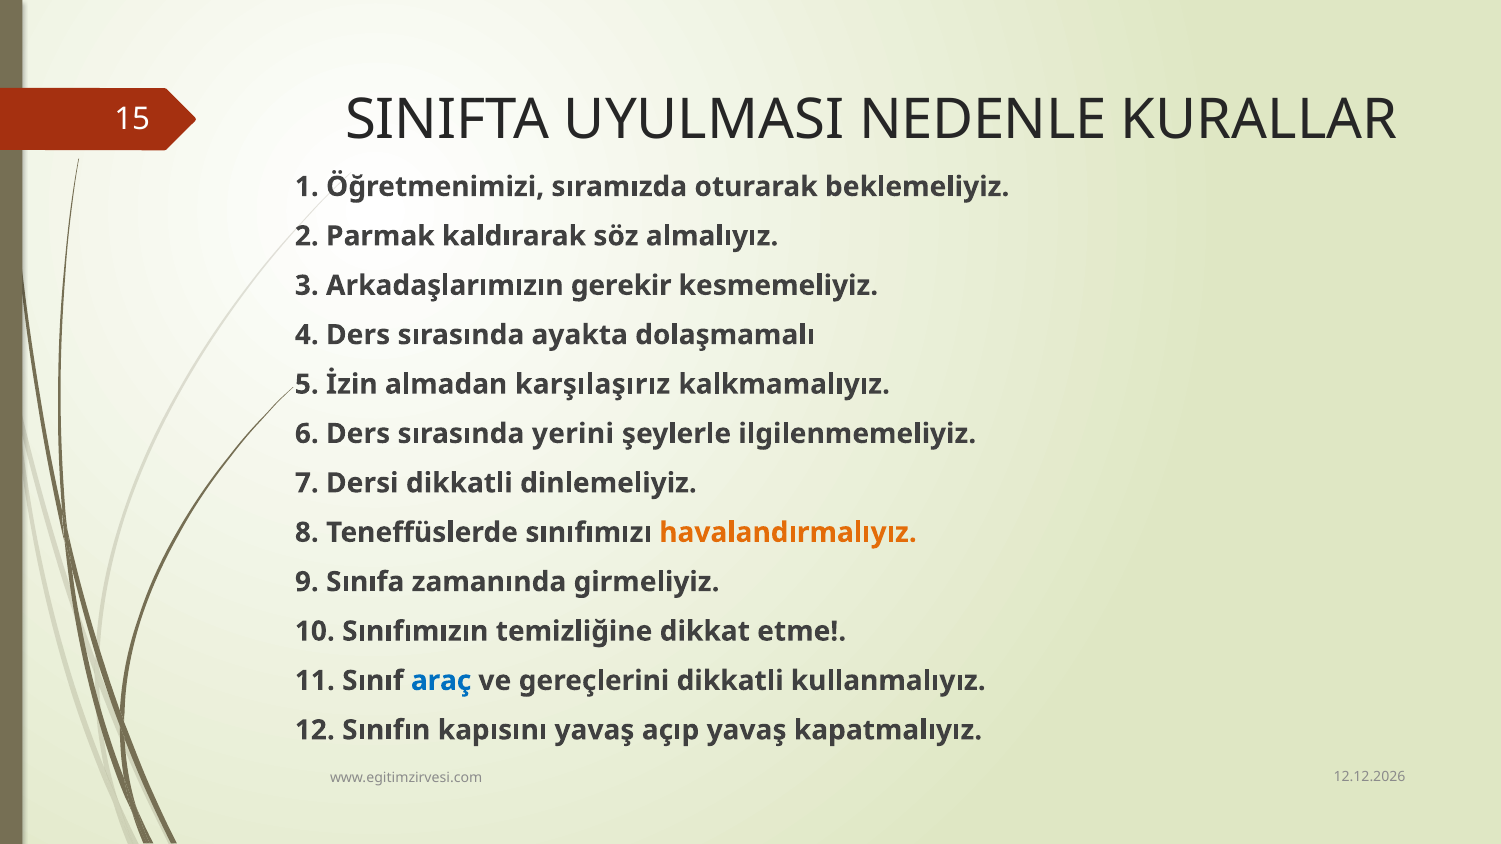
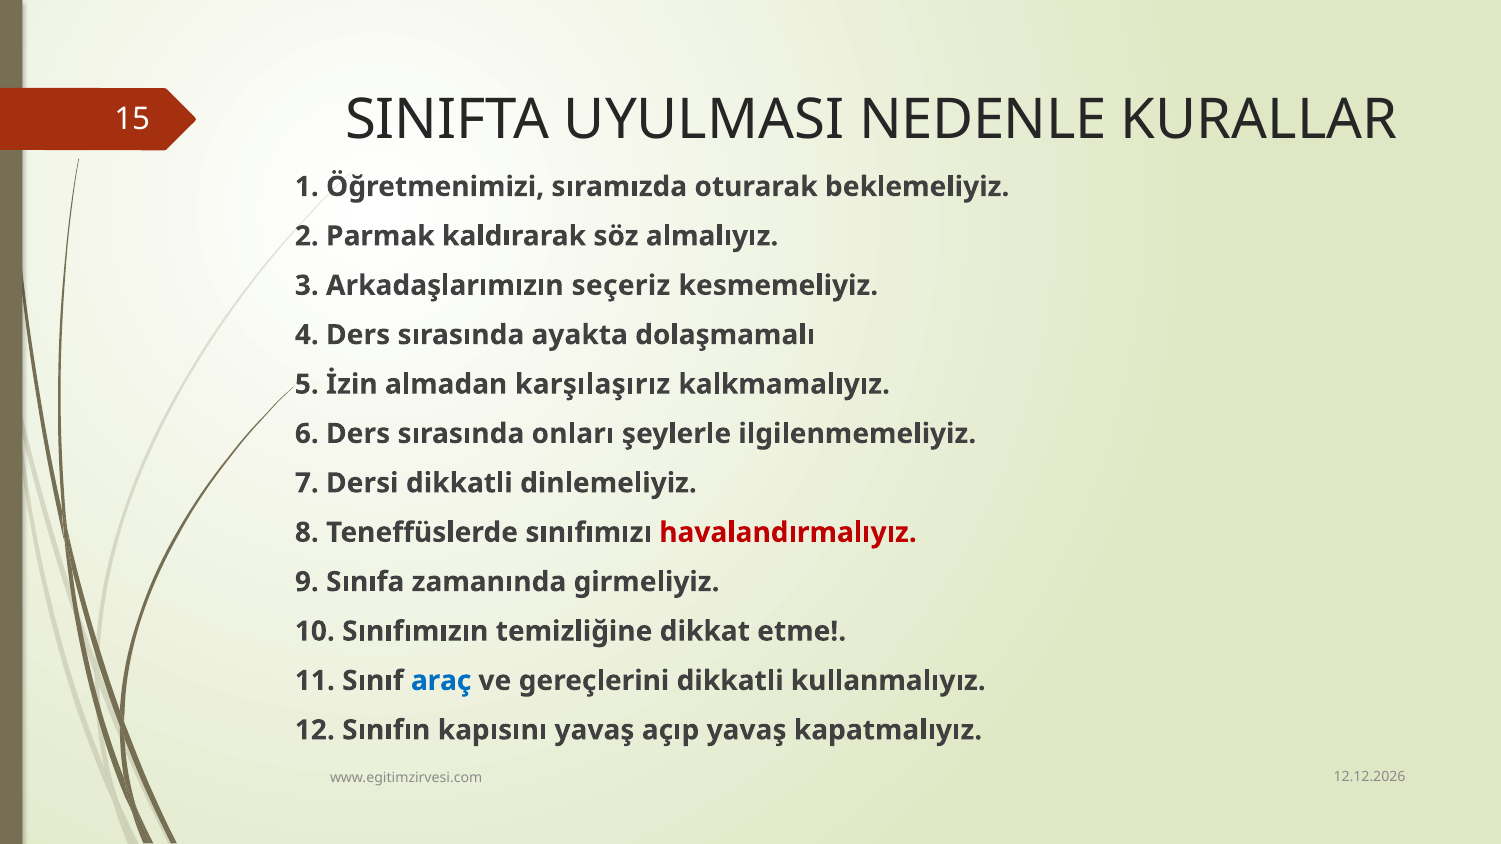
gerekir: gerekir -> seçeriz (621, 286)
yerini: yerini -> onları (573, 434)
havalandırmalıyız colour: orange -> red (788, 533)
